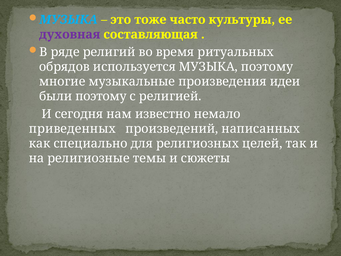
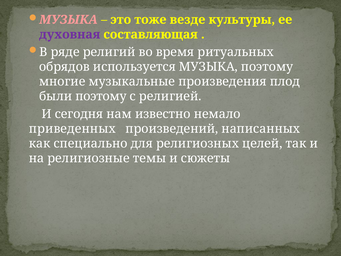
МУЗЫКА colour: light blue -> pink (69, 20)
часто: часто -> везде (187, 20)
идеи: идеи -> плод (285, 82)
